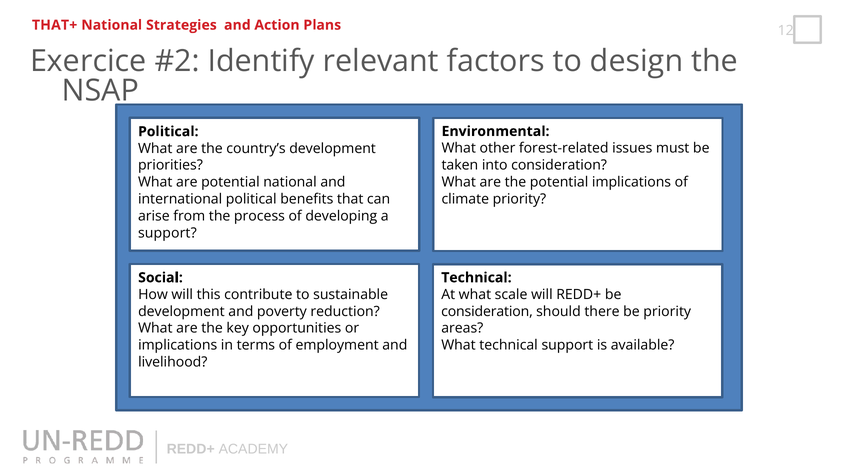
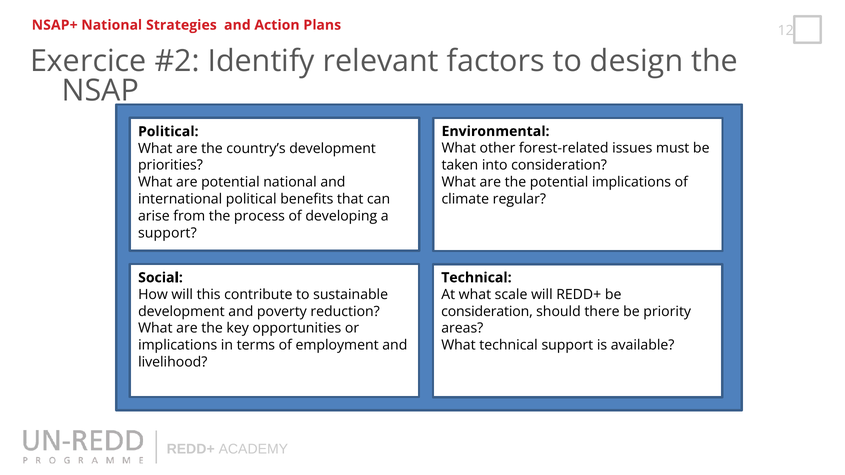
THAT+: THAT+ -> NSAP+ (55, 25)
climate priority: priority -> regular (519, 199)
